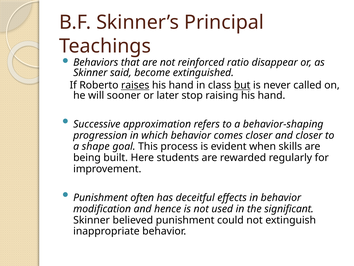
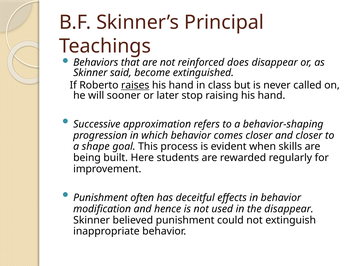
ratio: ratio -> does (238, 62)
but underline: present -> none (242, 85)
the significant: significant -> disappear (289, 209)
